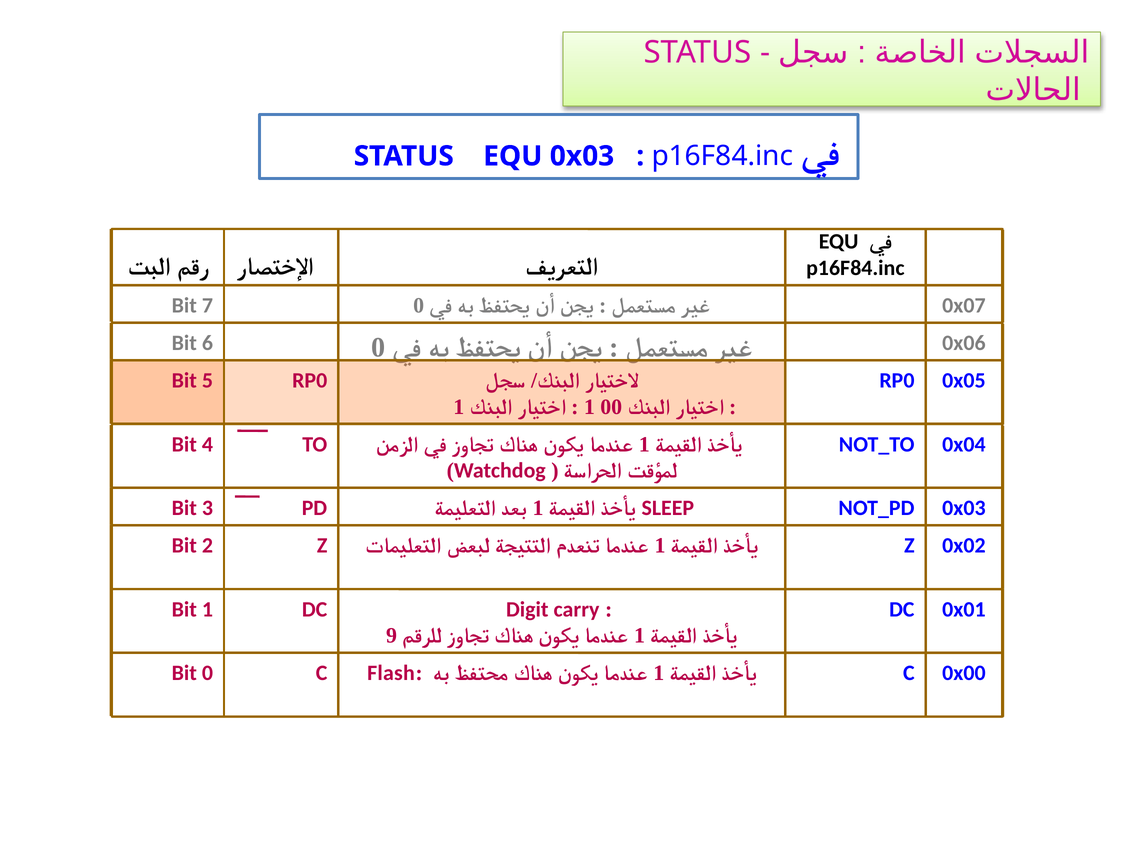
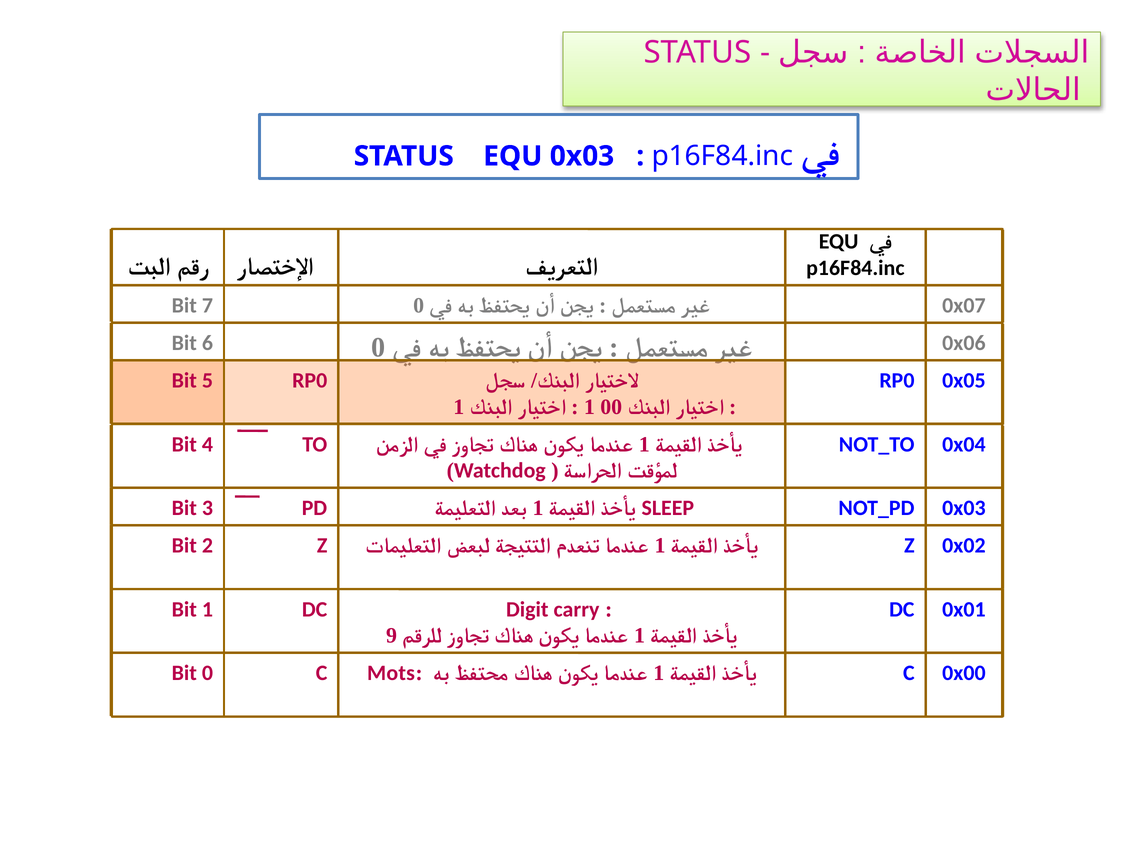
Flash: Flash -> Mots (391, 673)
